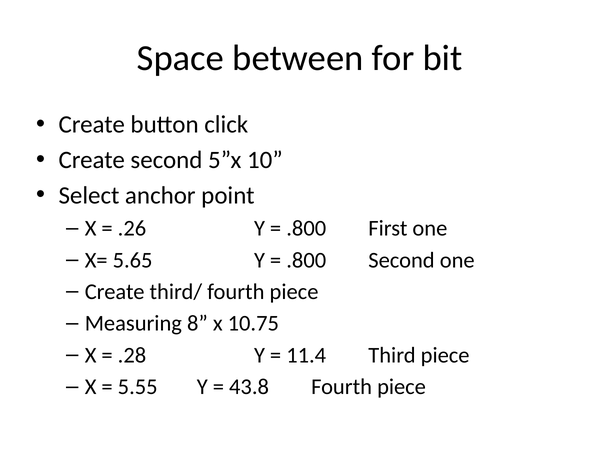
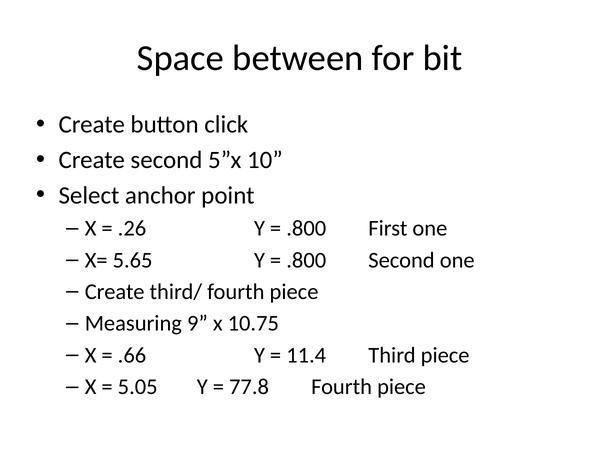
8: 8 -> 9 (197, 324)
.28: .28 -> .66 (132, 355)
5.55: 5.55 -> 5.05 (138, 387)
43.8: 43.8 -> 77.8 (249, 387)
